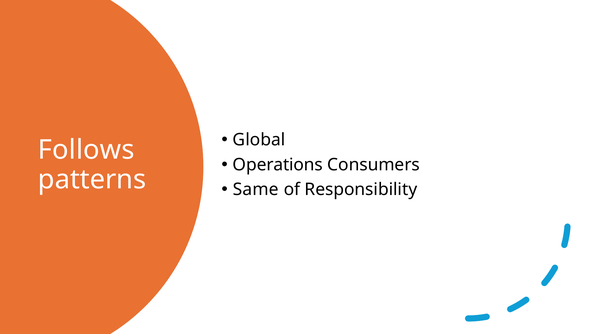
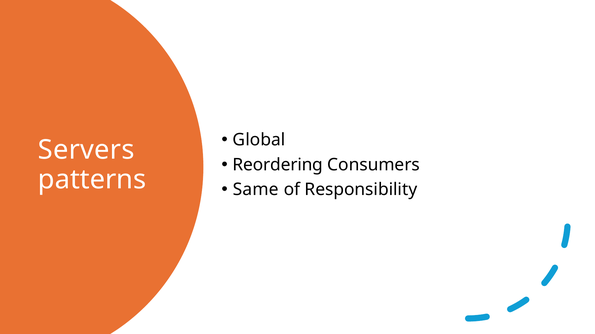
Follows: Follows -> Servers (86, 150)
Operations: Operations -> Reordering (278, 165)
